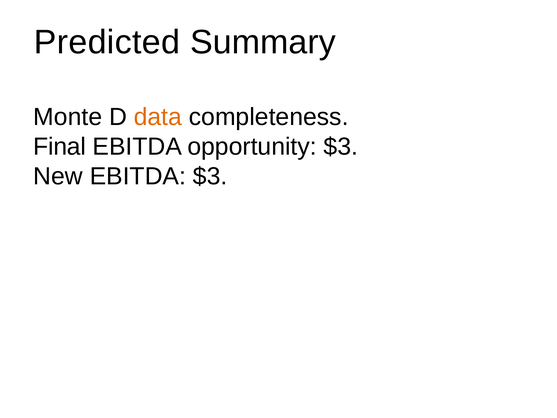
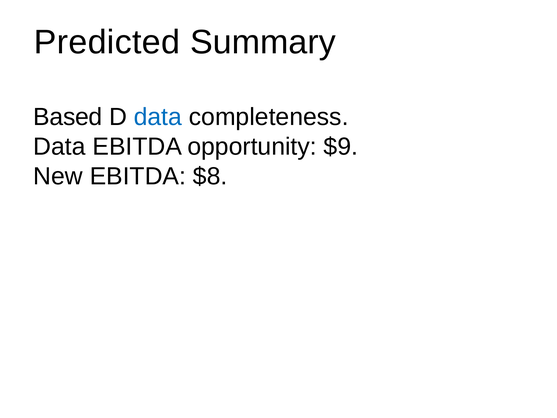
Monte: Monte -> Based (68, 117)
data colour: orange -> blue (158, 117)
Final: Final -> Data (59, 147)
opportunity $3: $3 -> $9 (341, 147)
EBITDA $3: $3 -> $8 (210, 176)
